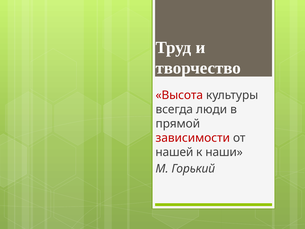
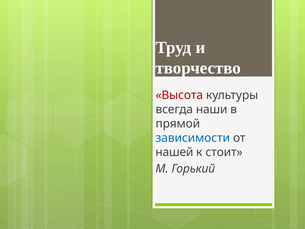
люди: люди -> наши (212, 109)
зависимости colour: red -> blue (193, 138)
наши: наши -> стоит (224, 152)
